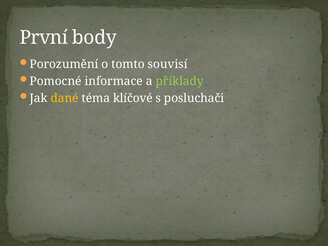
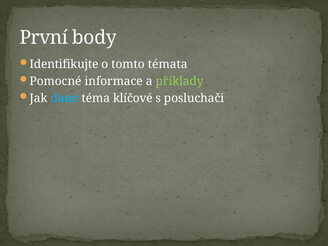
Porozumění: Porozumění -> Identifikujte (64, 64)
souvisí: souvisí -> témata (168, 64)
dané colour: yellow -> light blue (65, 98)
